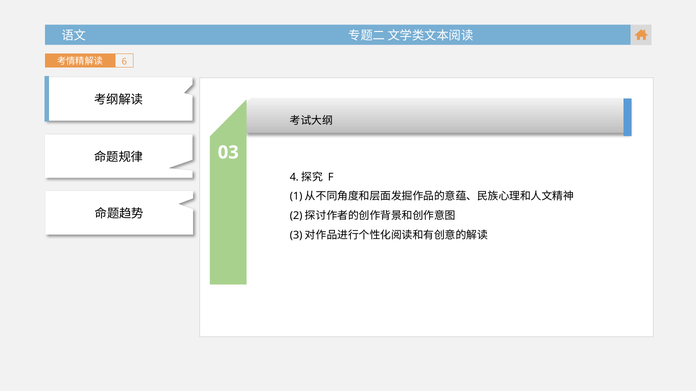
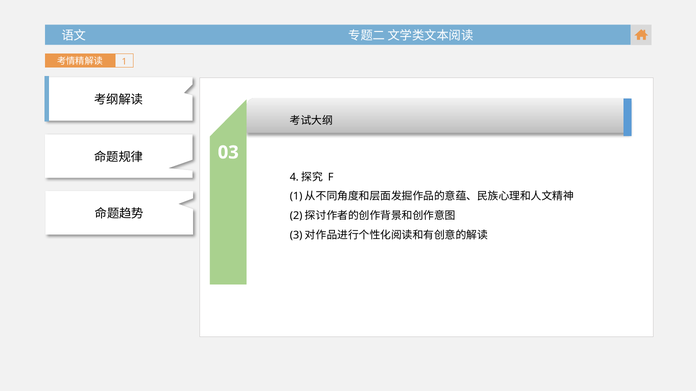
6: 6 -> 1 (124, 62)
